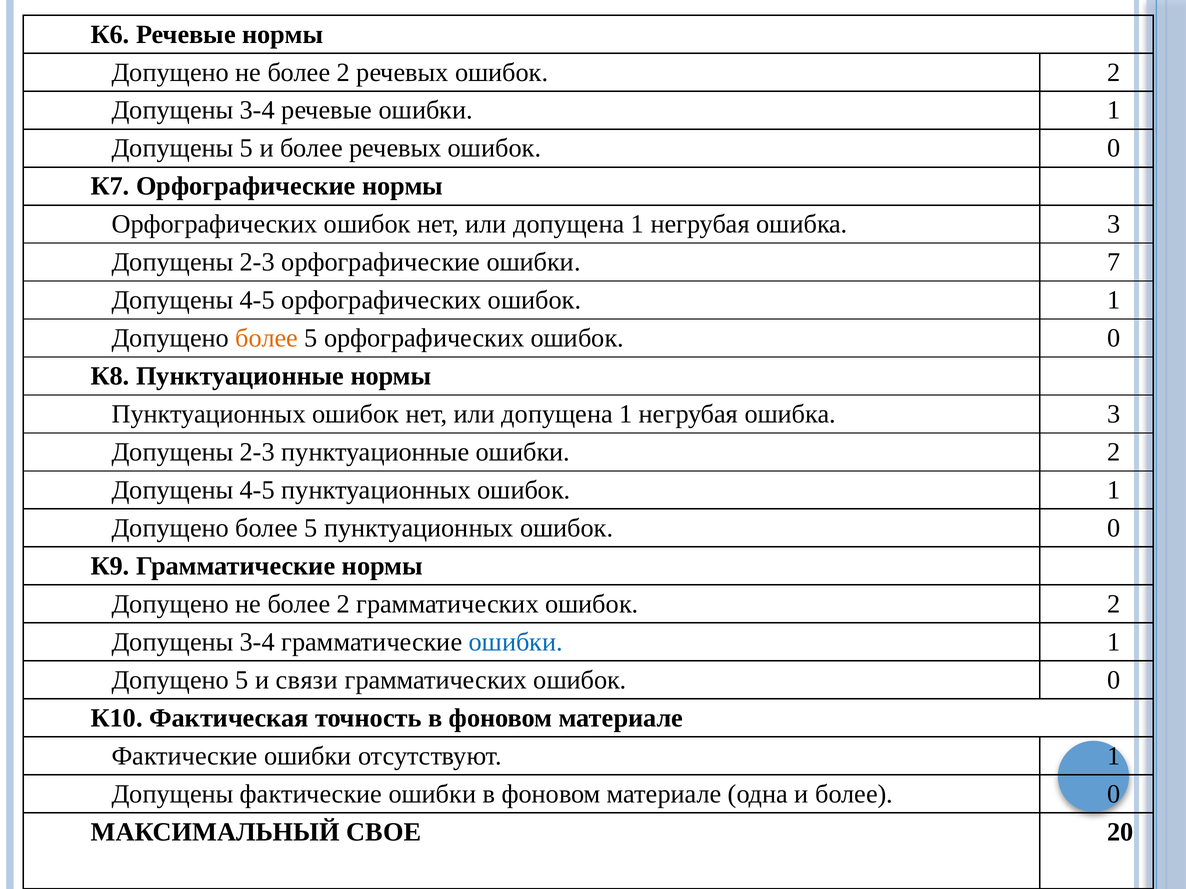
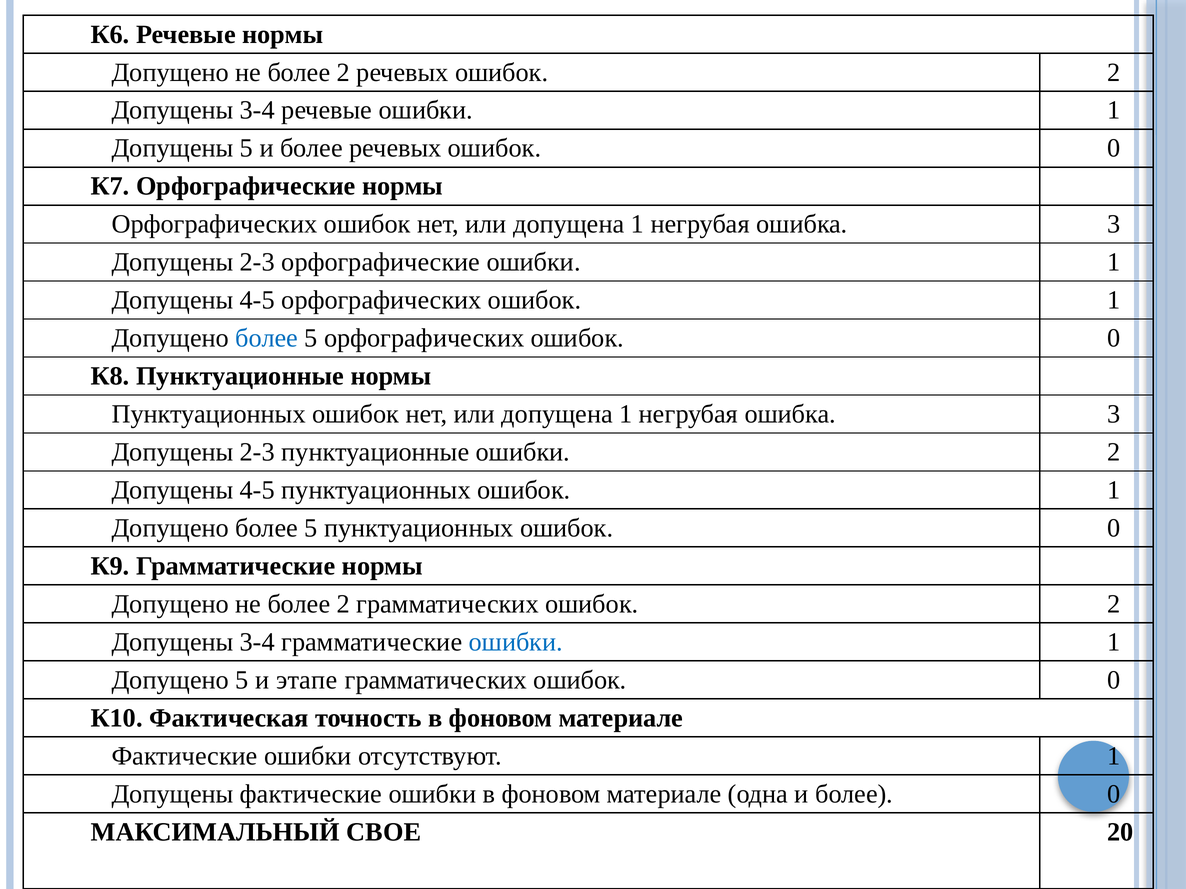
орфографические ошибки 7: 7 -> 1 (1114, 262)
более colour: orange -> blue (267, 338)
связи: связи -> этапе (307, 680)
